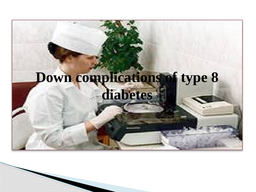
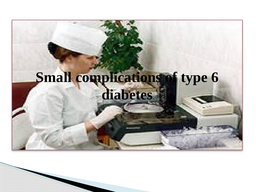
Down: Down -> Small (54, 77)
8: 8 -> 6 (215, 77)
